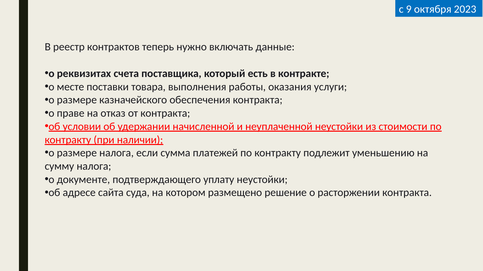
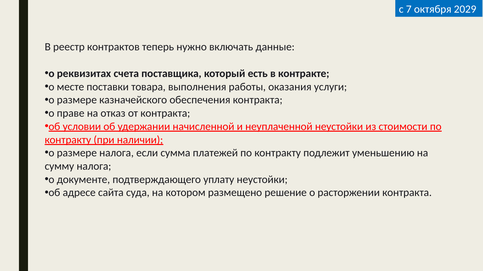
9: 9 -> 7 (409, 9)
2023: 2023 -> 2029 (465, 9)
